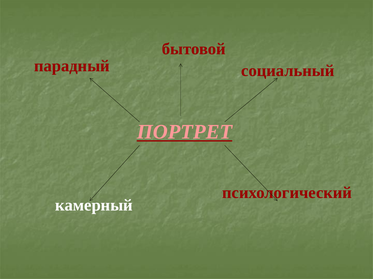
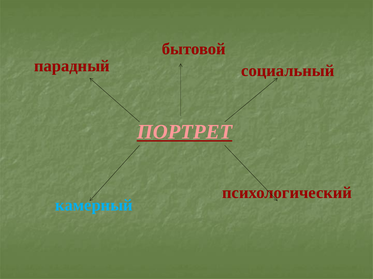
камерный colour: white -> light blue (94, 206)
